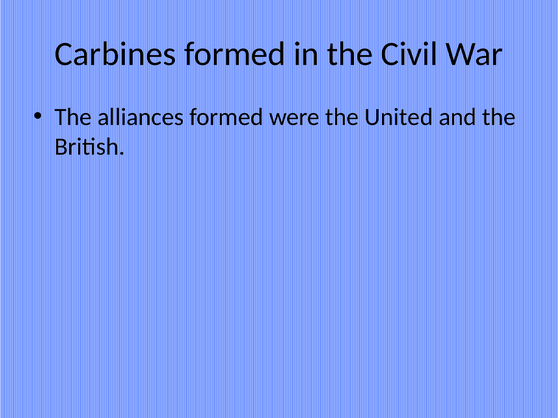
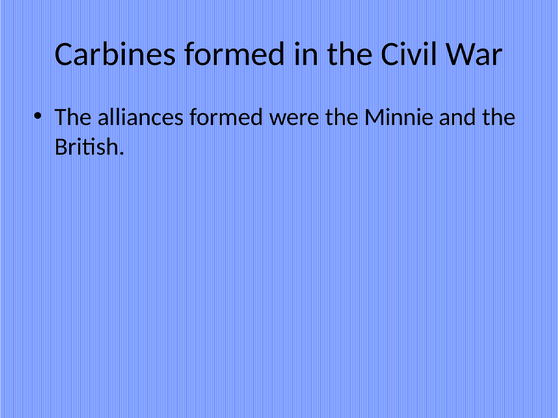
United: United -> Minnie (399, 117)
